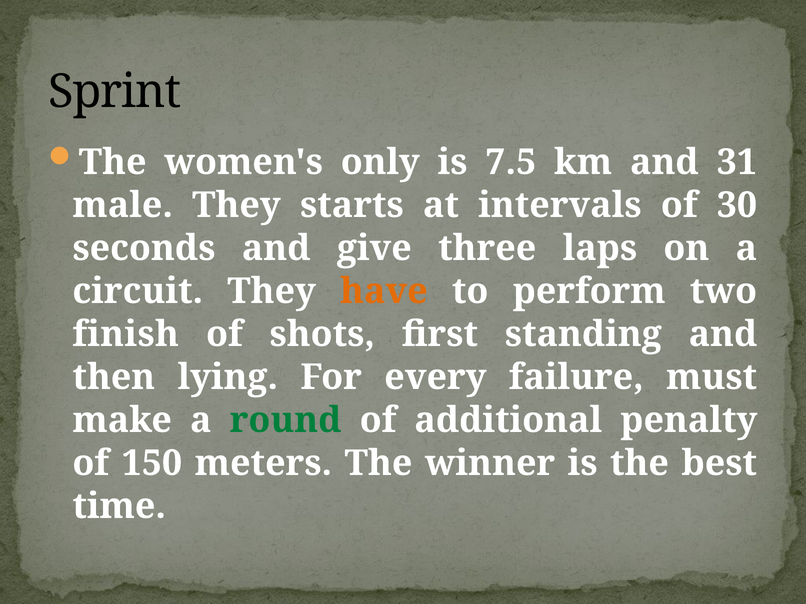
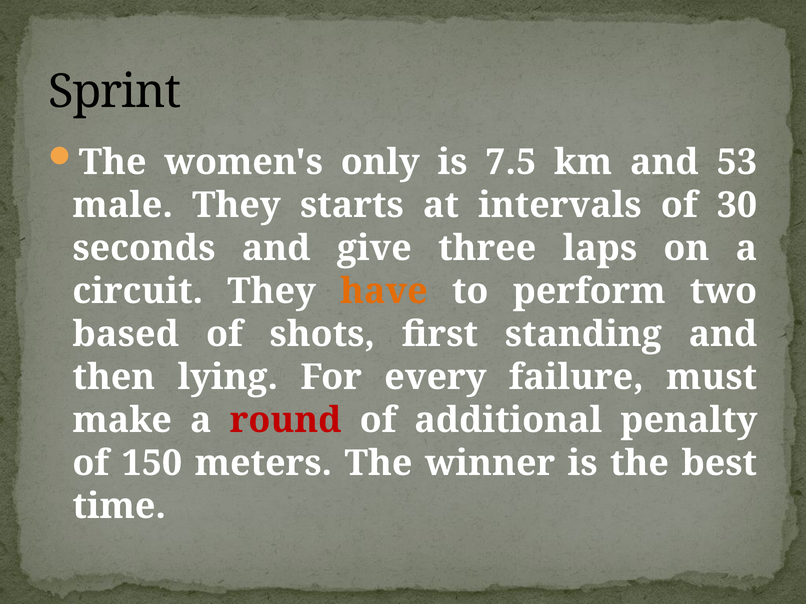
31: 31 -> 53 (737, 162)
finish: finish -> based (126, 334)
round colour: green -> red (286, 420)
